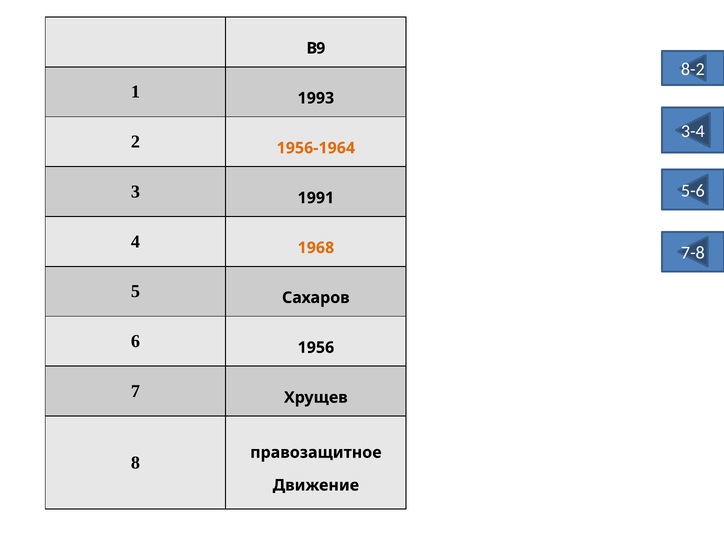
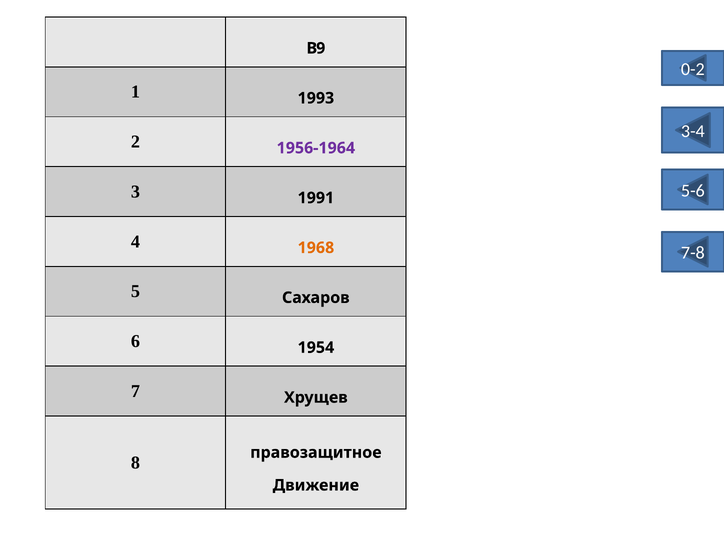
8-2: 8-2 -> 0-2 (693, 69)
1956-1964 colour: orange -> purple (316, 148)
1956: 1956 -> 1954 (316, 348)
